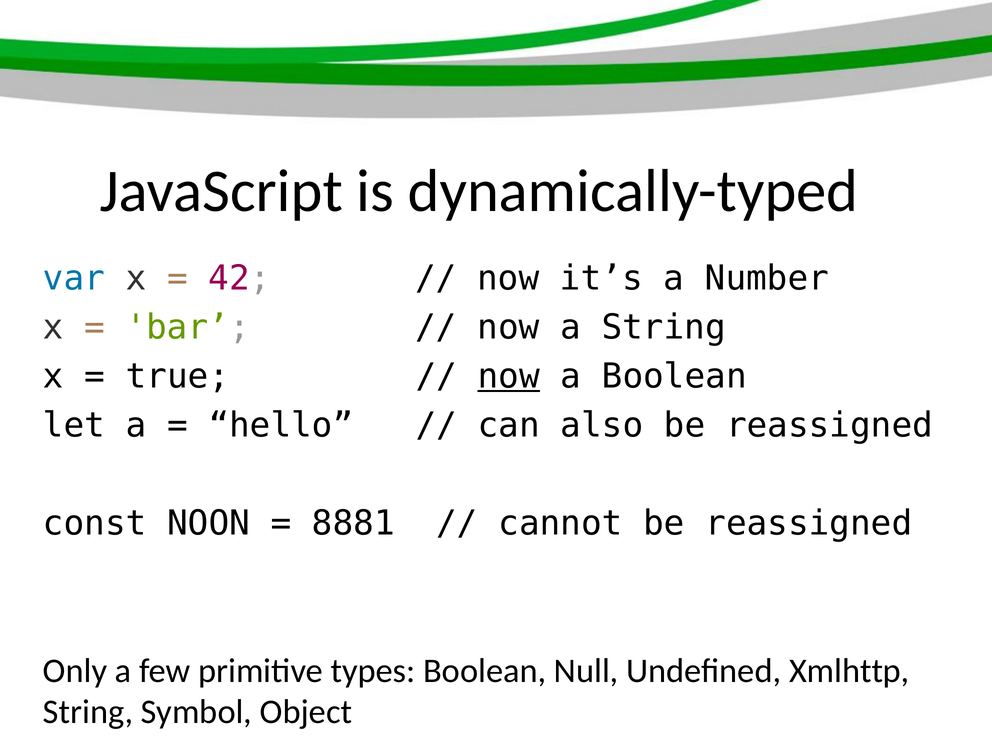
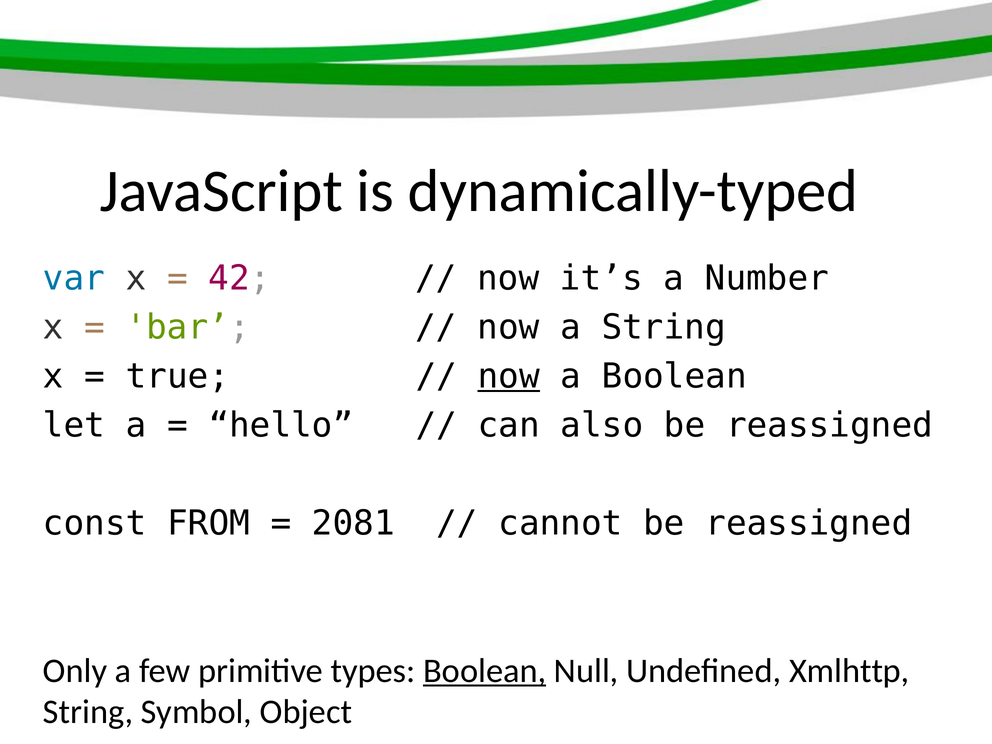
NOON: NOON -> FROM (209, 524)
8881: 8881 -> 2081 (353, 524)
Boolean underline: none -> present (485, 671)
